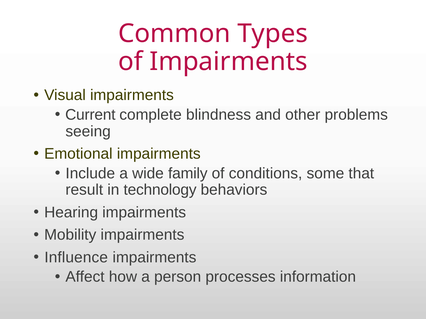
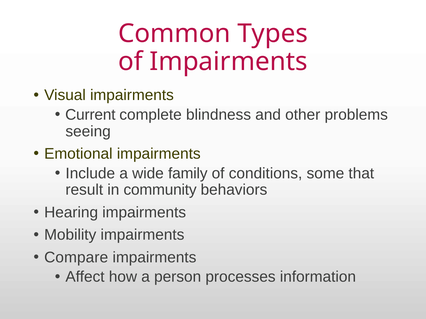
technology: technology -> community (160, 190)
Influence: Influence -> Compare (76, 258)
